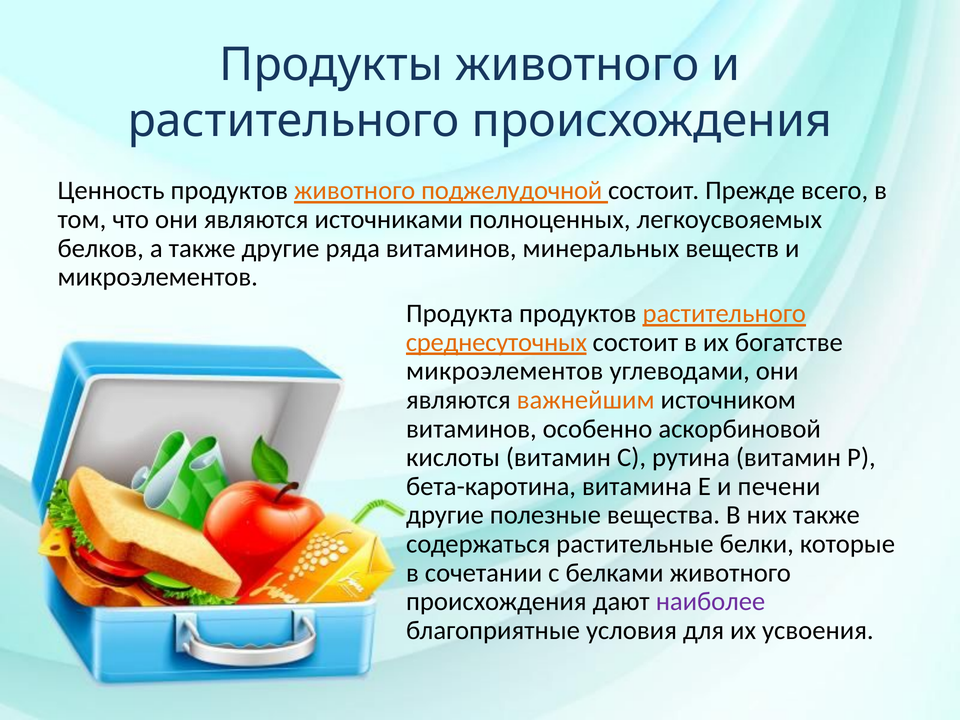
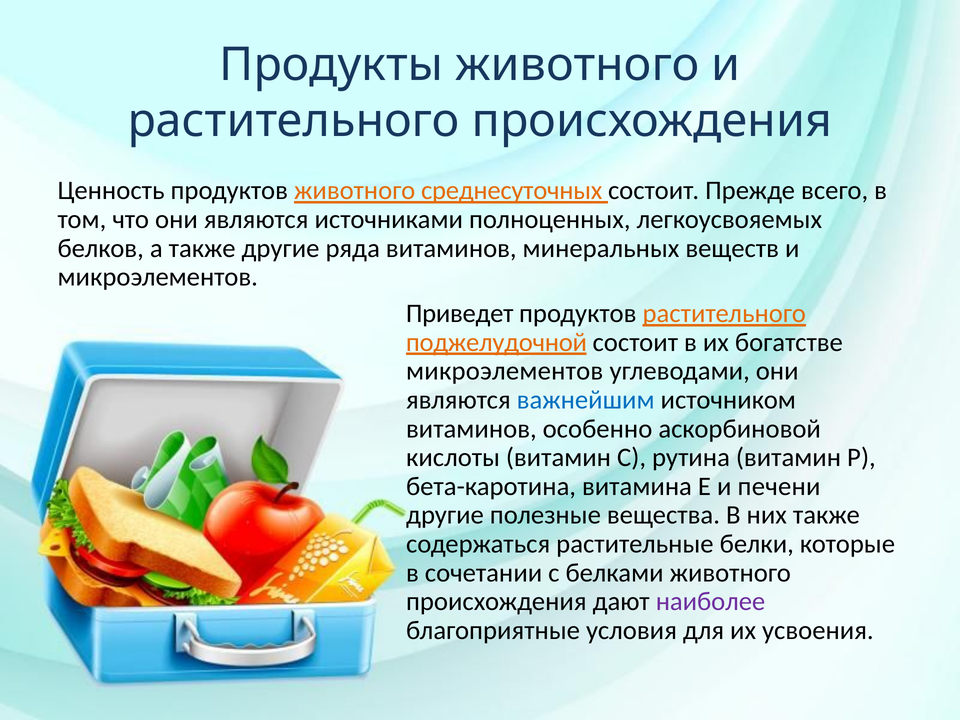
поджелудочной: поджелудочной -> среднесуточных (512, 191)
Продукта: Продукта -> Приведет (460, 314)
среднесуточных: среднесуточных -> поджелудочной (496, 342)
важнейшим colour: orange -> blue (586, 400)
